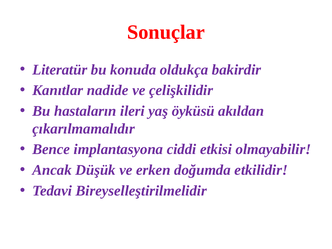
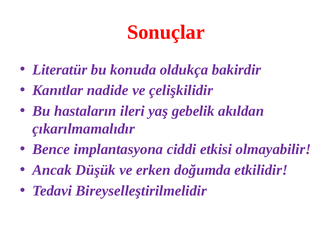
öyküsü: öyküsü -> gebelik (193, 111)
